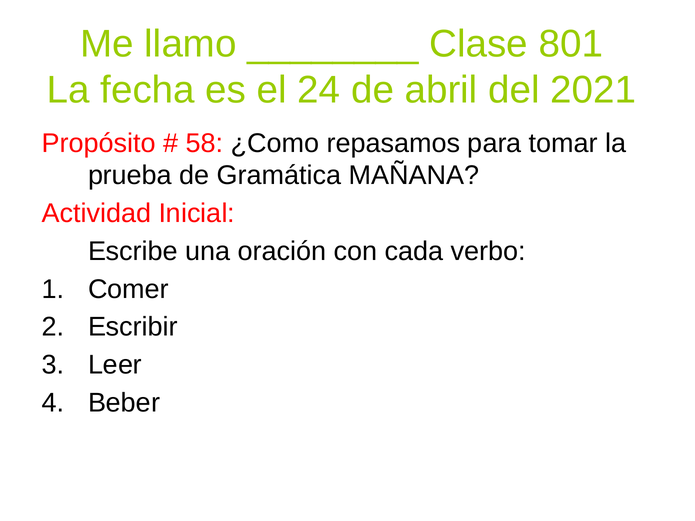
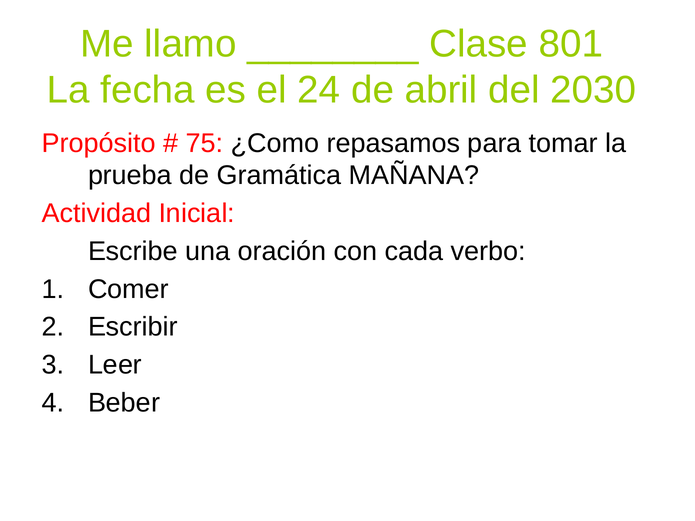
2021: 2021 -> 2030 (593, 90)
58: 58 -> 75 (204, 143)
